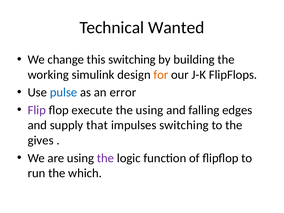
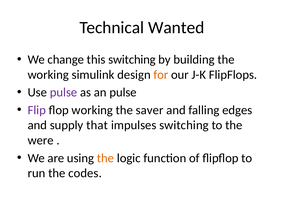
pulse colour: blue -> purple (64, 92)
an error: error -> pulse (123, 92)
flop execute: execute -> working (92, 110)
the using: using -> saver (150, 110)
gives: gives -> were (41, 140)
the colour: purple -> orange (105, 158)
which: which -> codes (85, 173)
